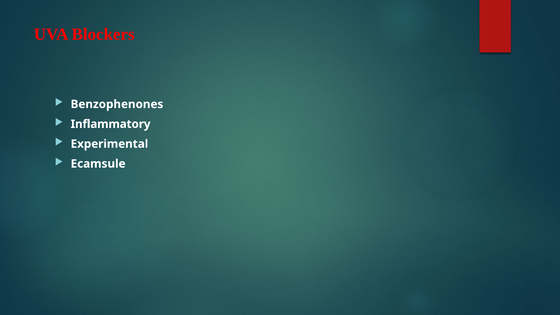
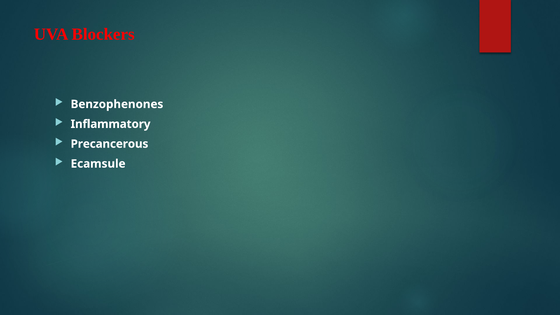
Experimental: Experimental -> Precancerous (109, 144)
